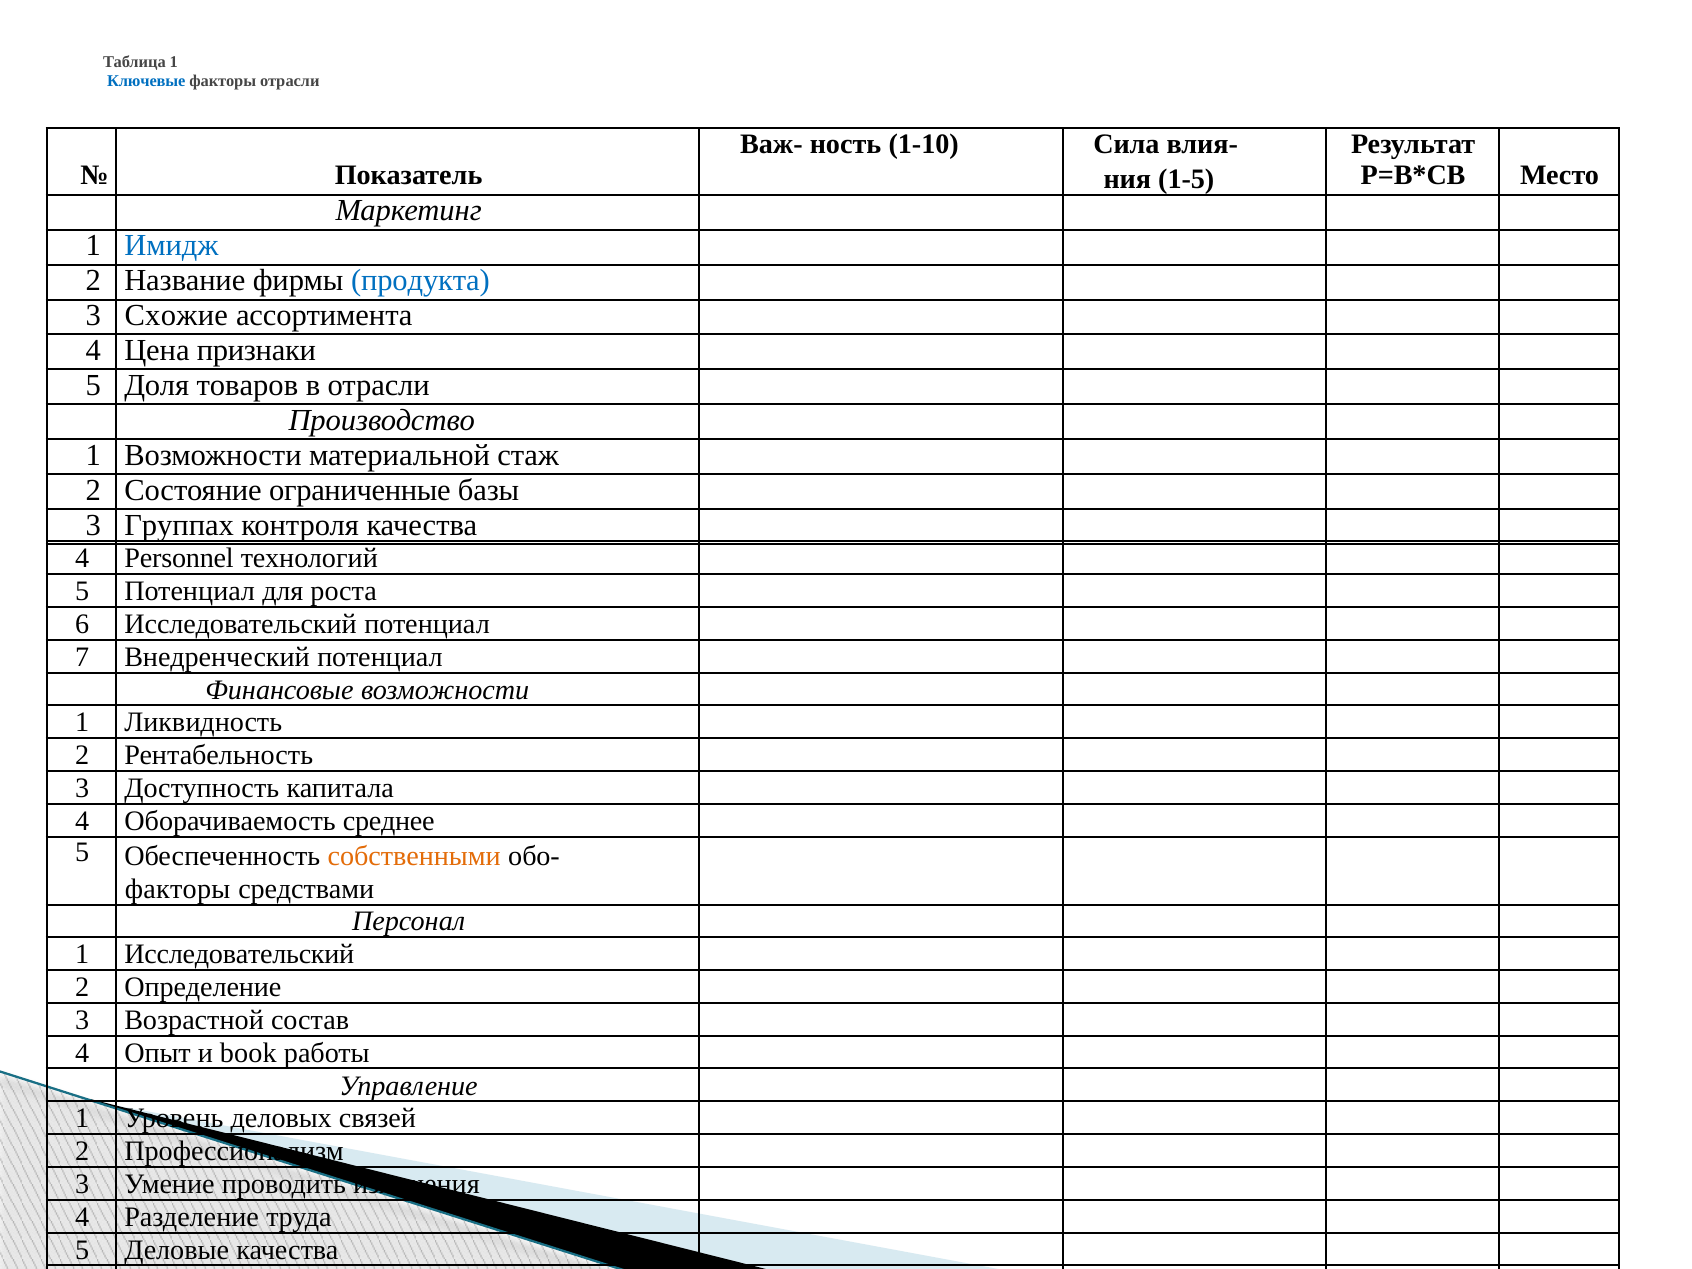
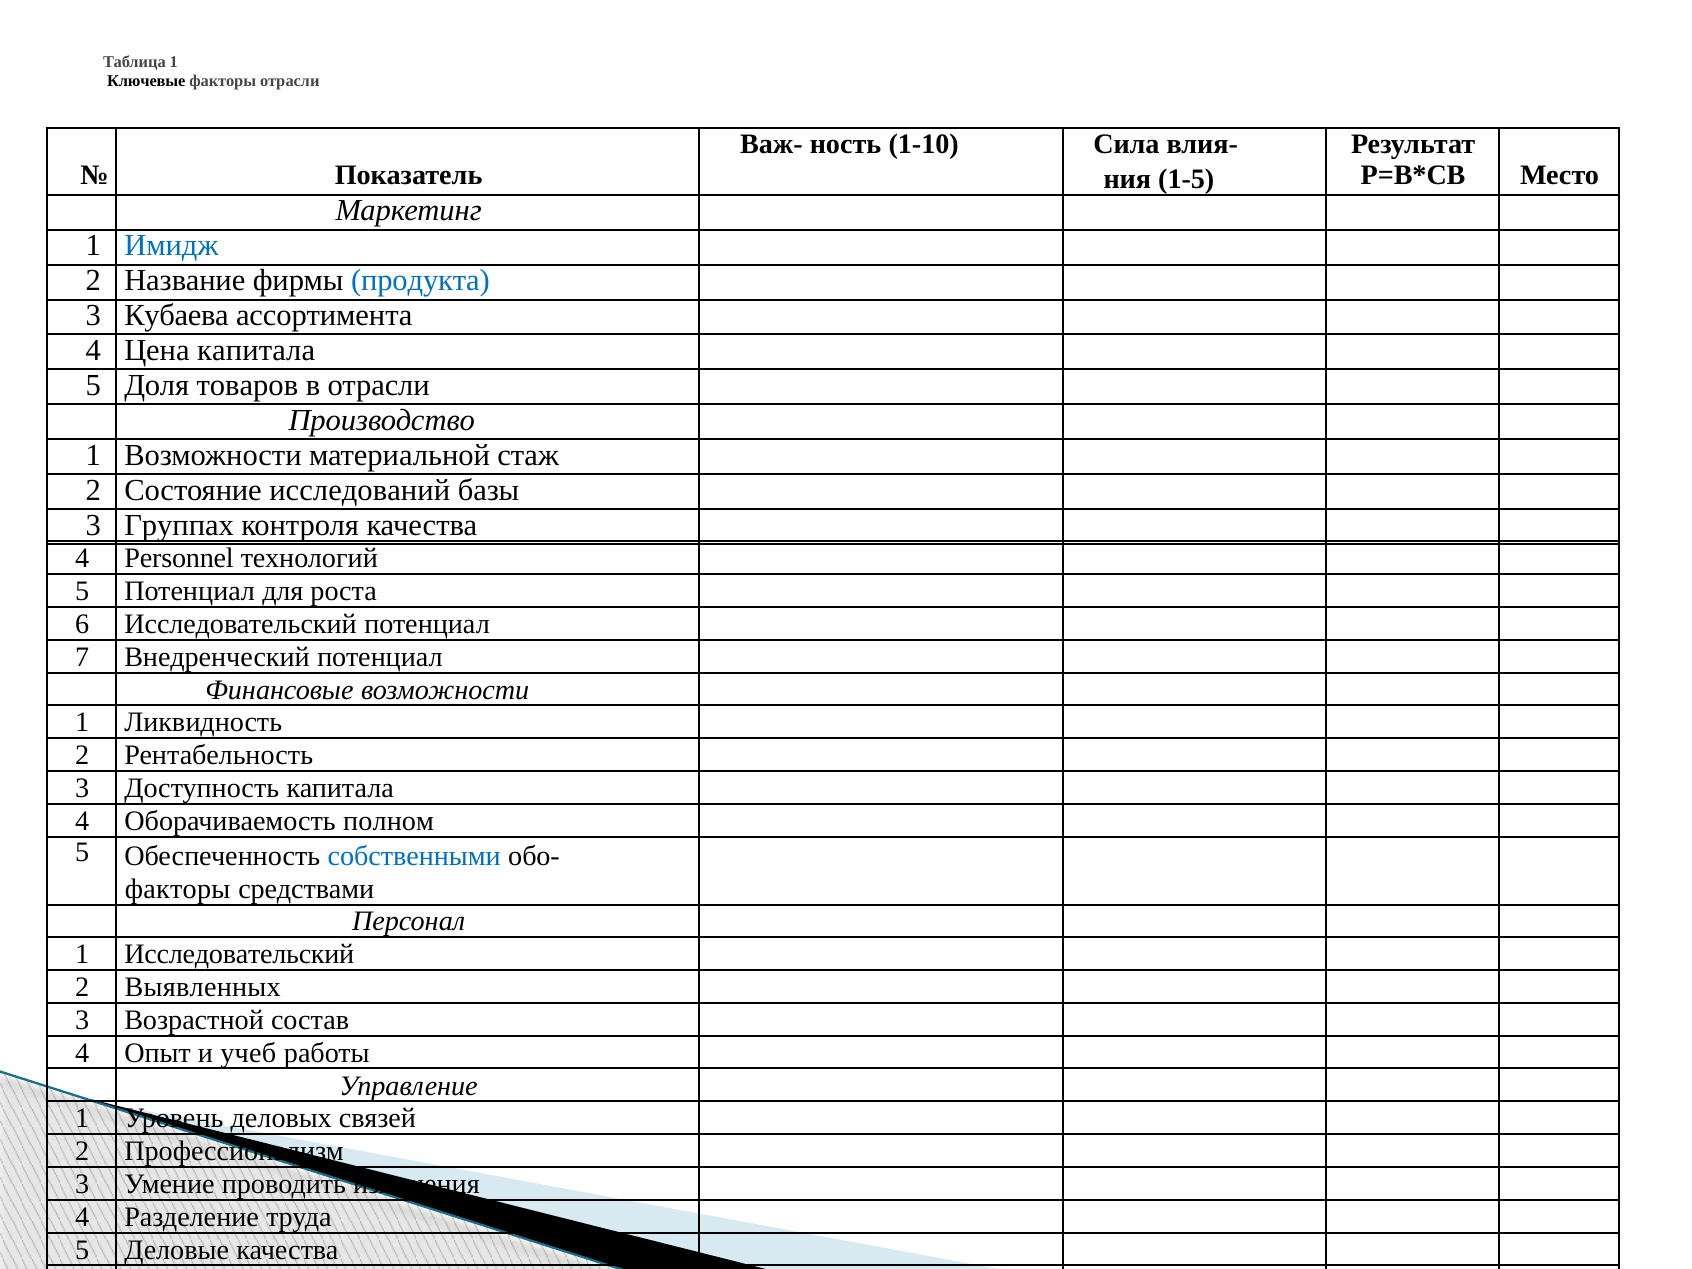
Ключевые colour: blue -> black (146, 81)
Схожие: Схожие -> Кубаева (177, 316)
Цена признаки: признаки -> капитала (256, 351)
ограниченные: ограниченные -> исследований (360, 490)
среднее: среднее -> полном (389, 821)
собственными colour: orange -> blue (414, 856)
Определение: Определение -> Выявленных (203, 987)
book: book -> учеб (248, 1053)
